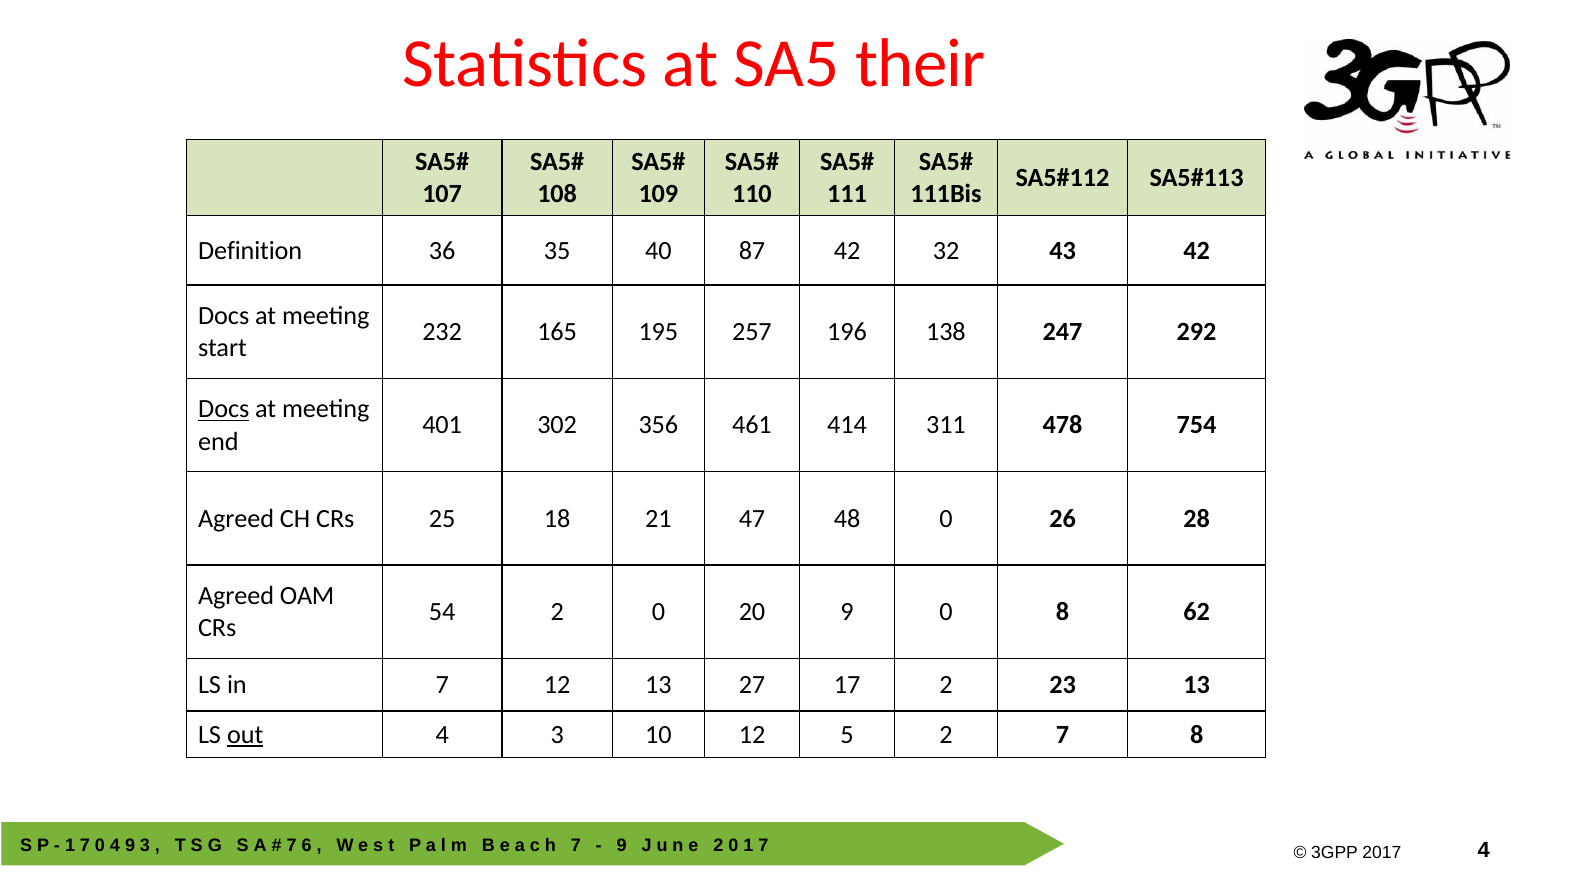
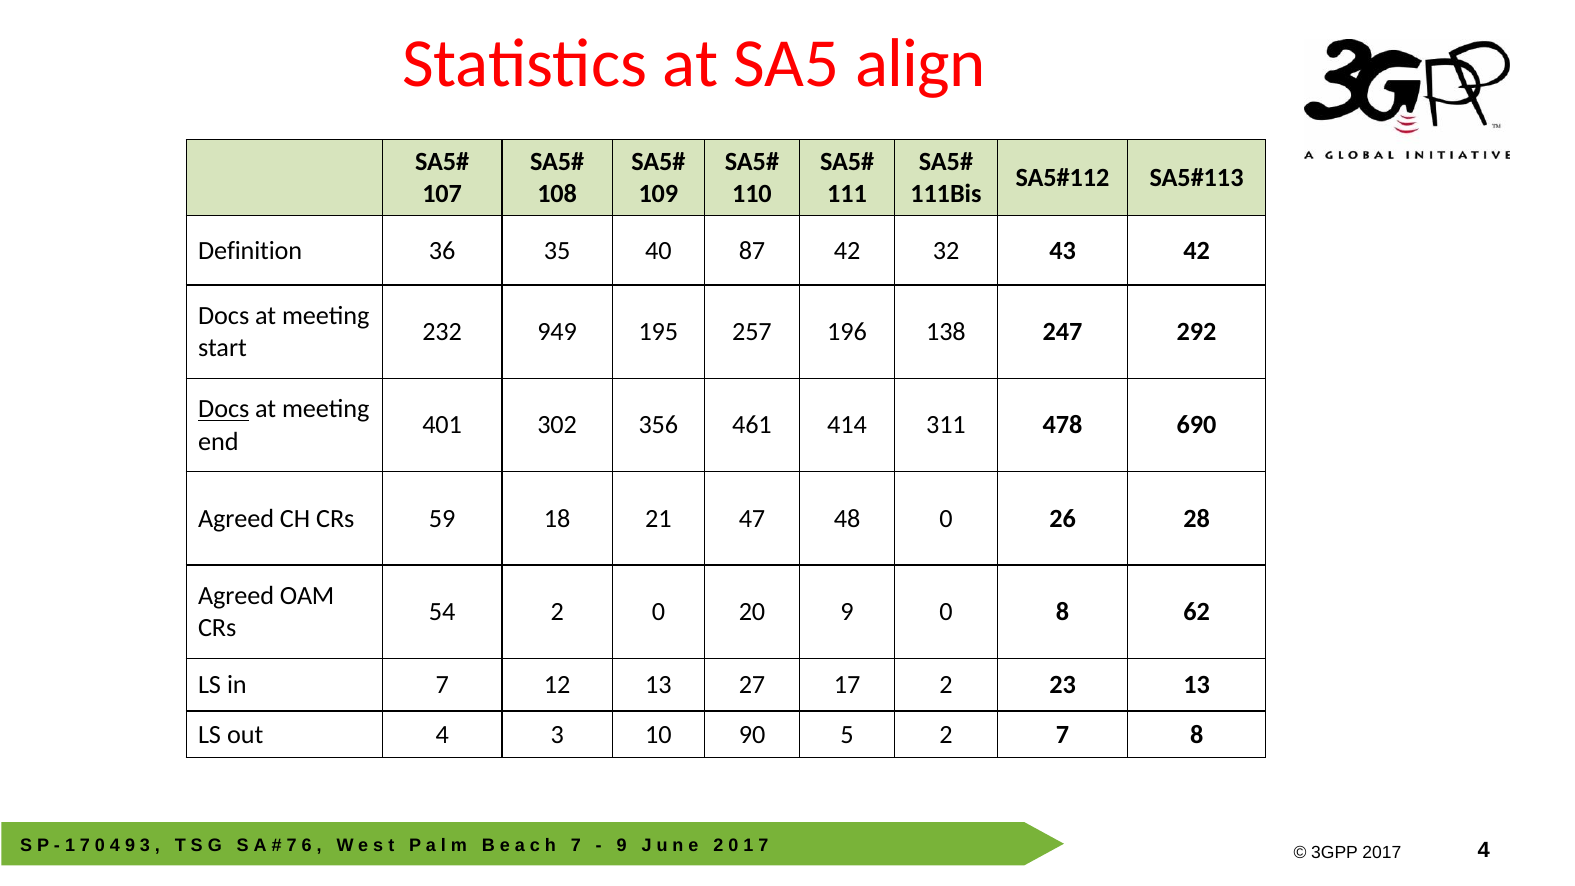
their: their -> align (921, 63)
165: 165 -> 949 (557, 332)
754: 754 -> 690 (1197, 425)
25: 25 -> 59 (442, 519)
out underline: present -> none (245, 734)
10 12: 12 -> 90 (752, 734)
